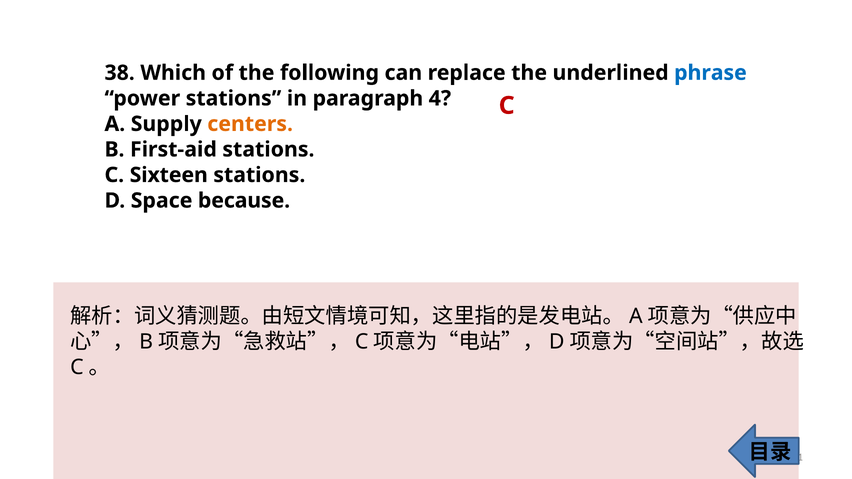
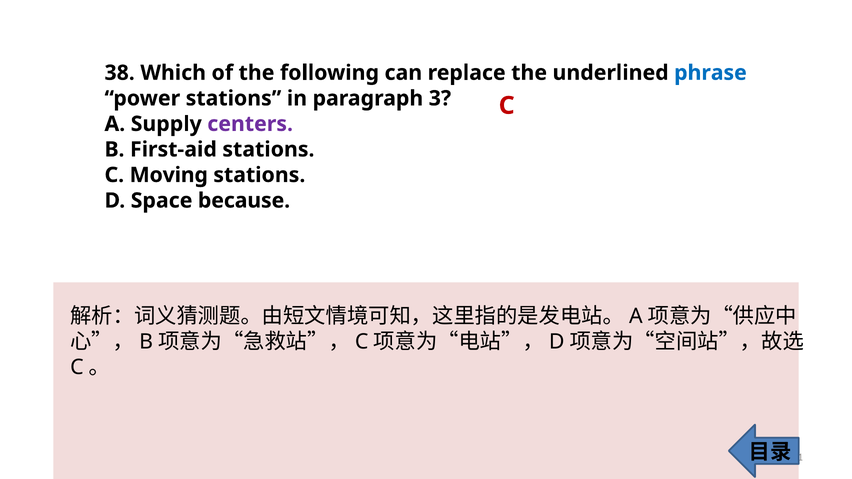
4: 4 -> 3 (440, 98)
centers colour: orange -> purple (250, 124)
Sixteen: Sixteen -> Moving (169, 175)
